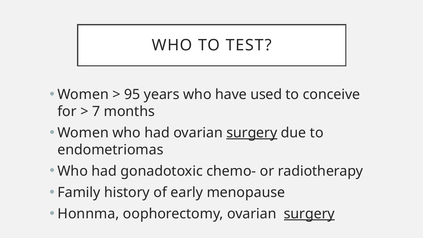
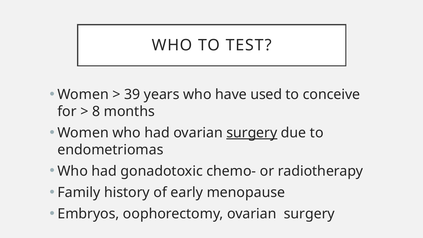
95: 95 -> 39 (132, 94)
7: 7 -> 8 (96, 111)
Honnma: Honnma -> Embryos (88, 214)
surgery underline: present -> none (309, 214)
